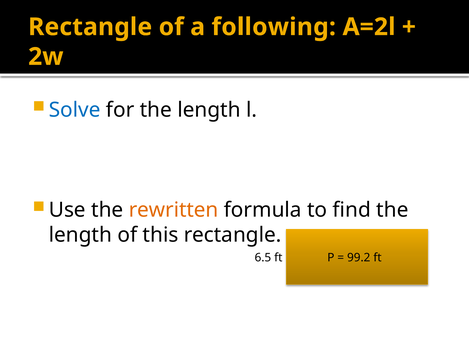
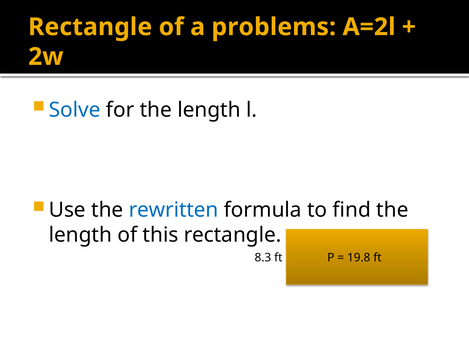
following: following -> problems (274, 27)
rewritten colour: orange -> blue (174, 210)
6.5: 6.5 -> 8.3 (263, 258)
99.2: 99.2 -> 19.8 (359, 258)
